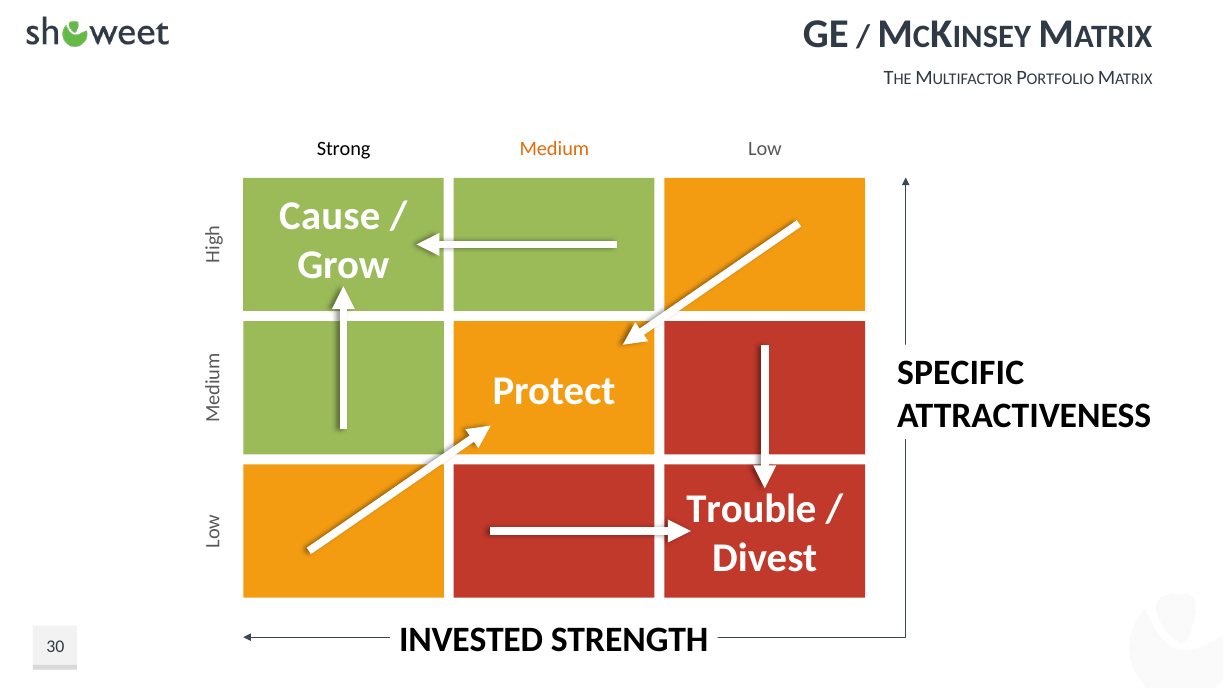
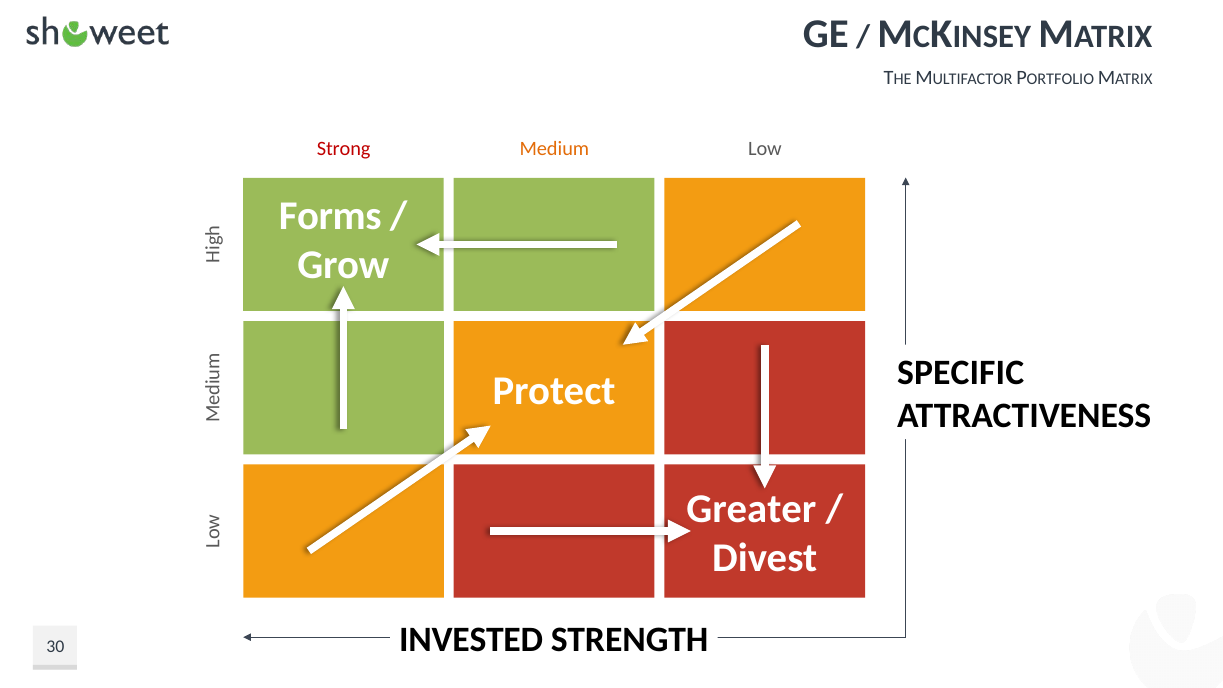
Strong colour: black -> red (344, 149)
Cause: Cause -> Forms (330, 216)
Trouble: Trouble -> Greater (751, 509)
